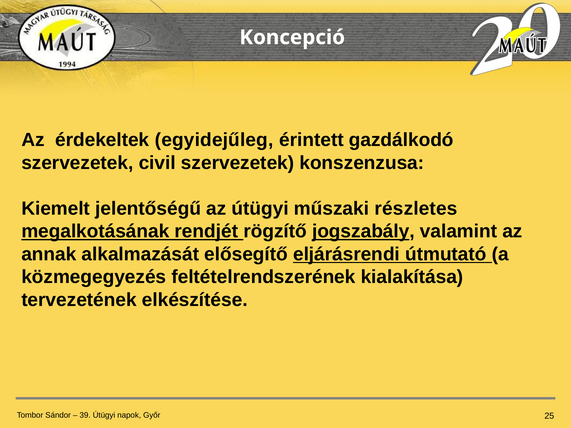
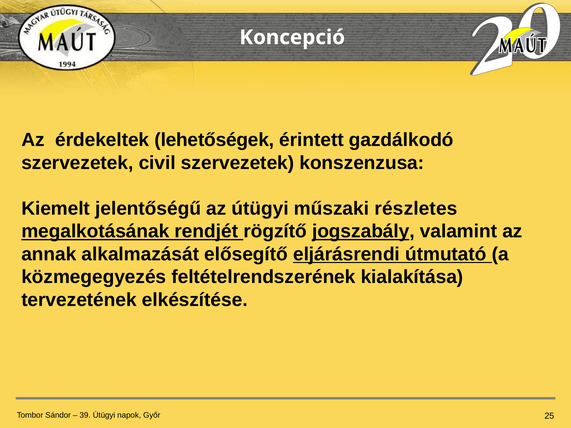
egyidejűleg: egyidejűleg -> lehetőségek (214, 140)
